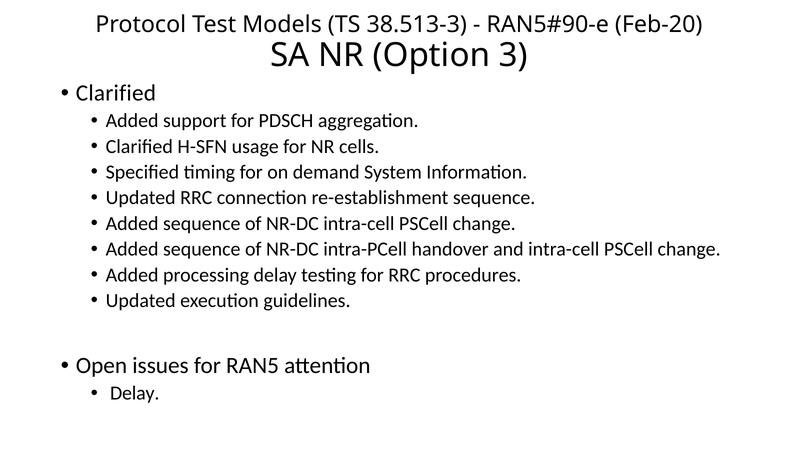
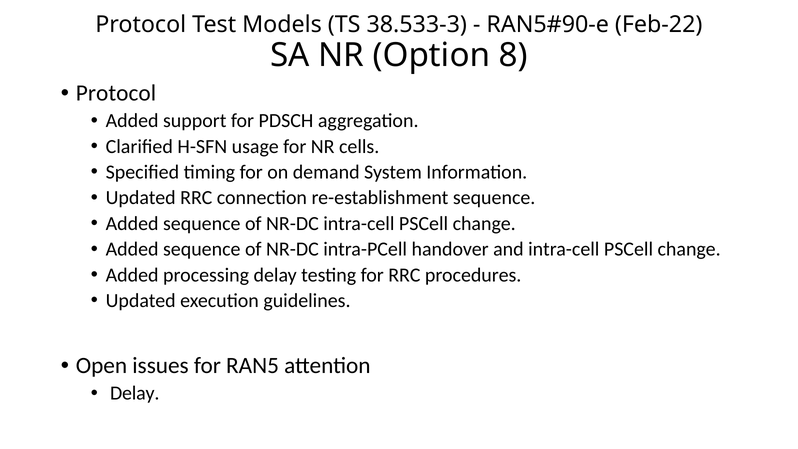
38.513-3: 38.513-3 -> 38.533-3 (417, 25)
Feb-20: Feb-20 -> Feb-22 (659, 25)
3: 3 -> 8 (513, 55)
Clarified: Clarified -> Protocol (116, 93)
